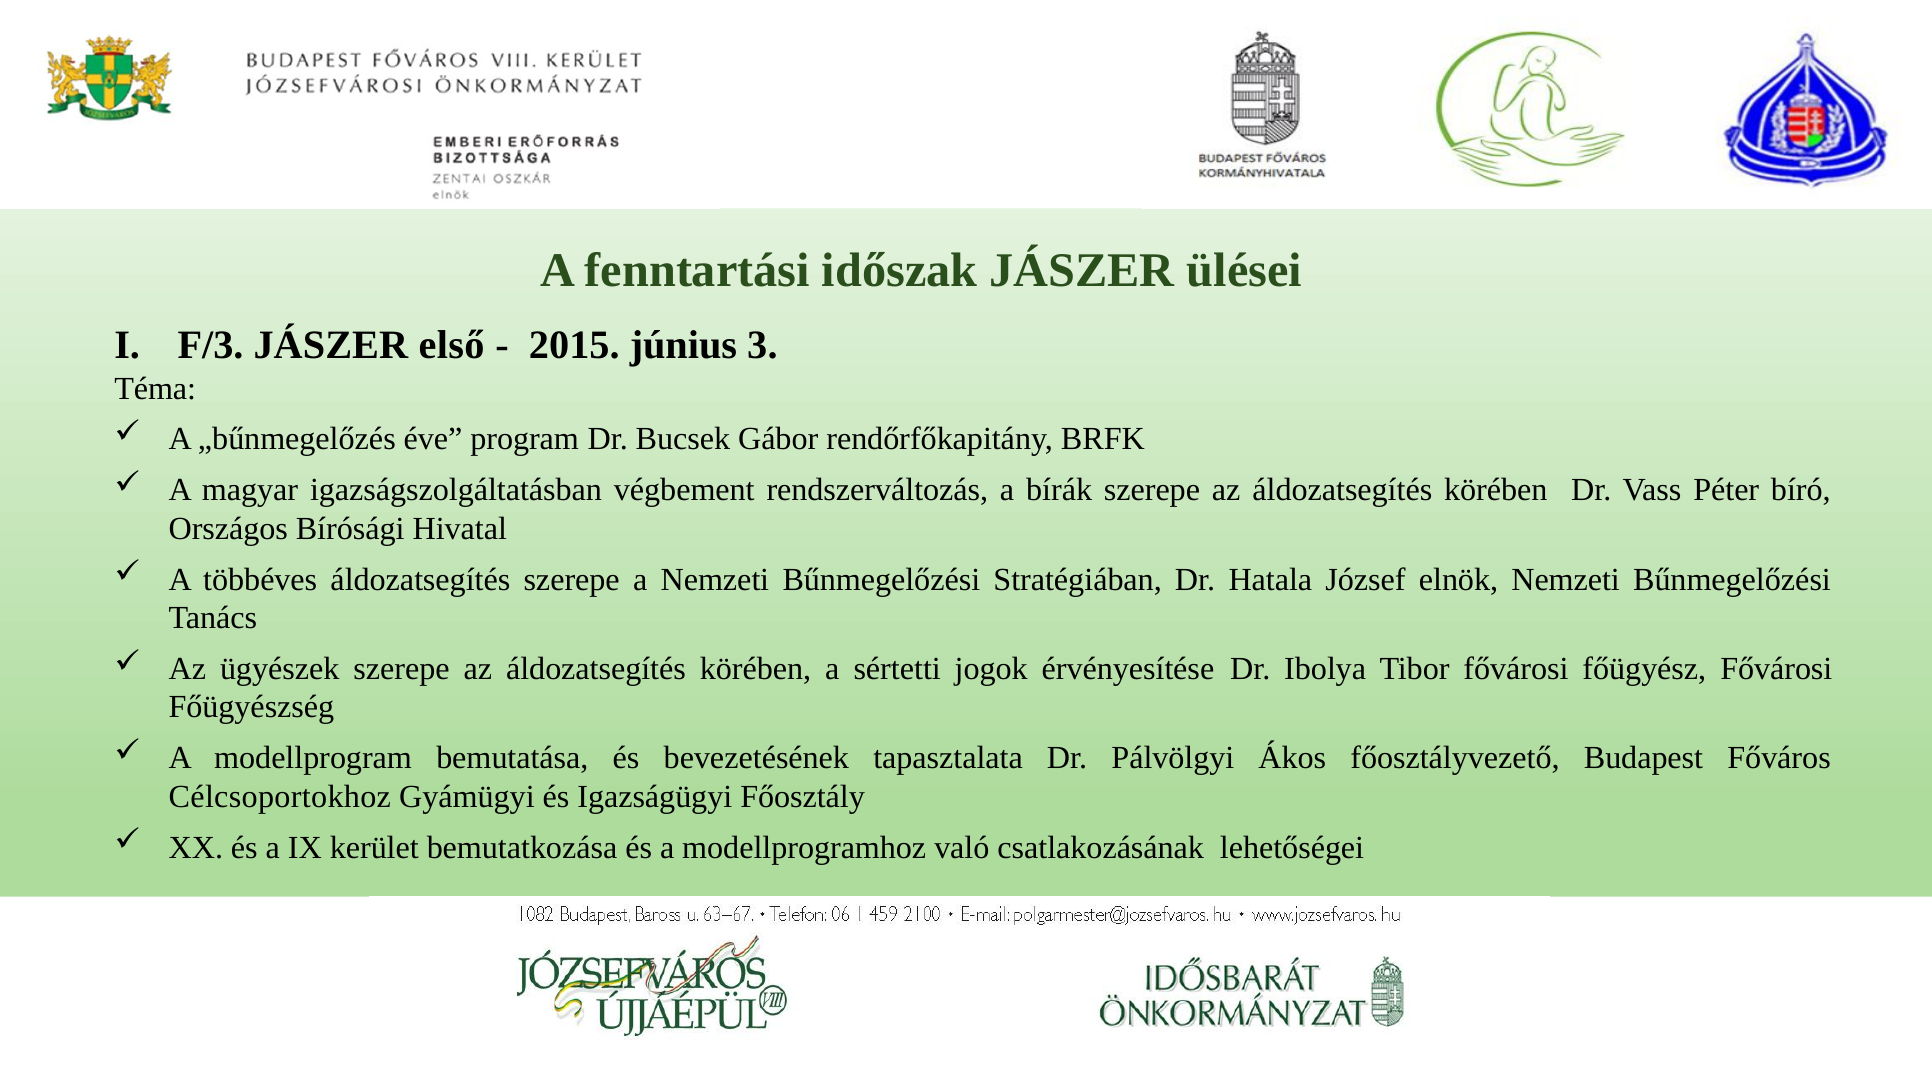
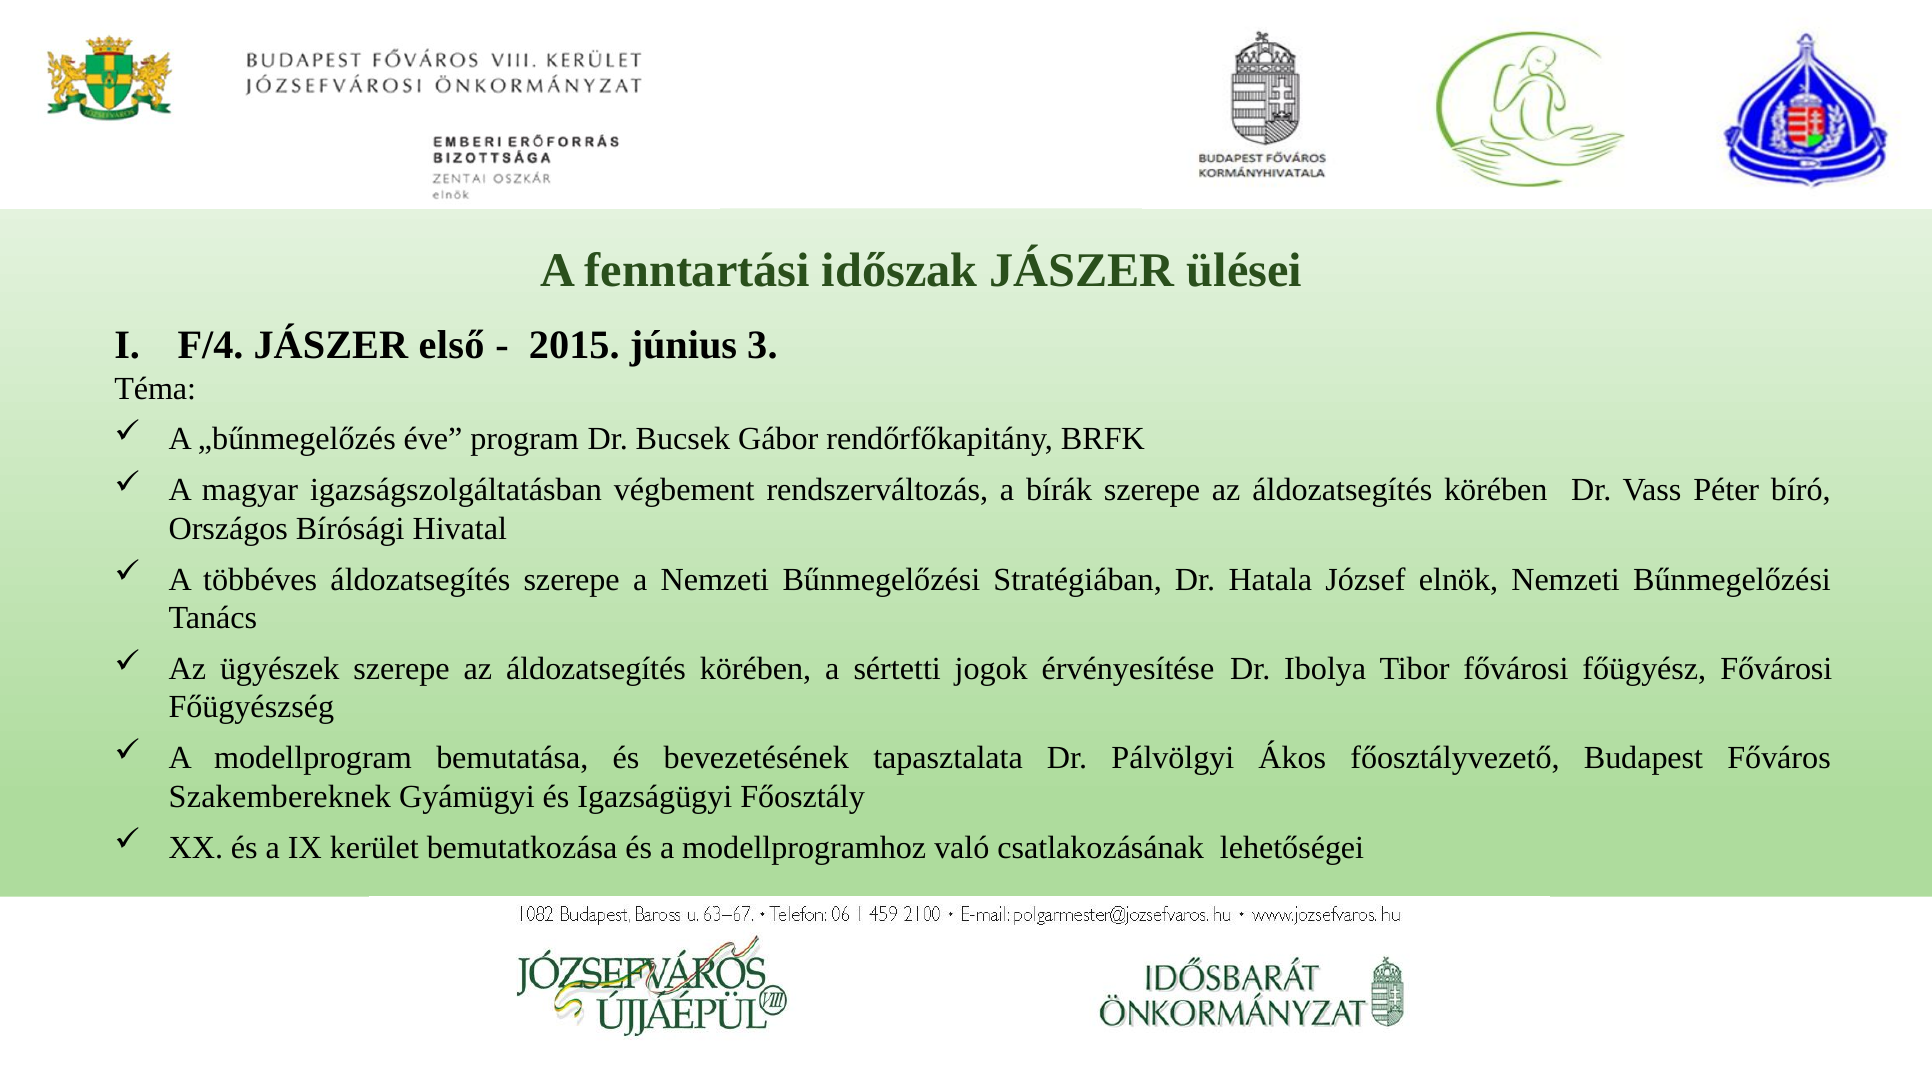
F/3: F/3 -> F/4 (211, 346)
Célcsoportokhoz: Célcsoportokhoz -> Szakembereknek (280, 797)
